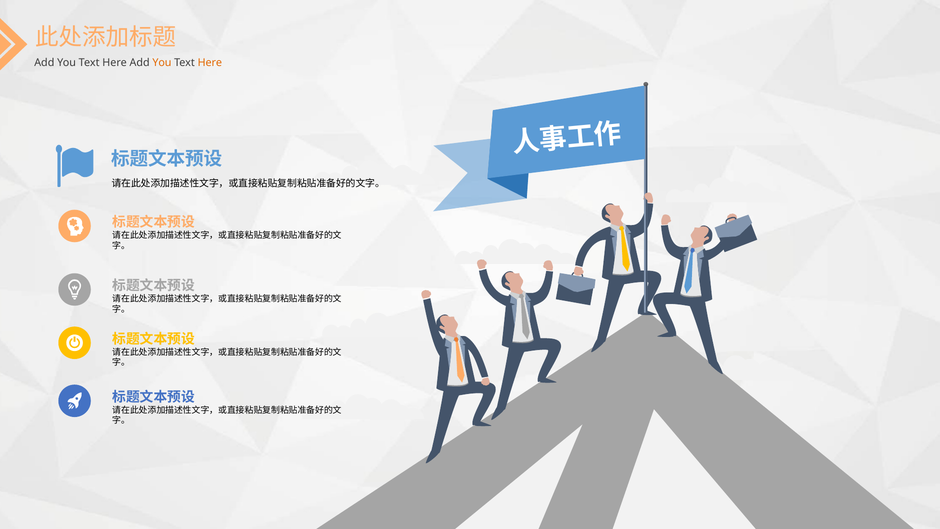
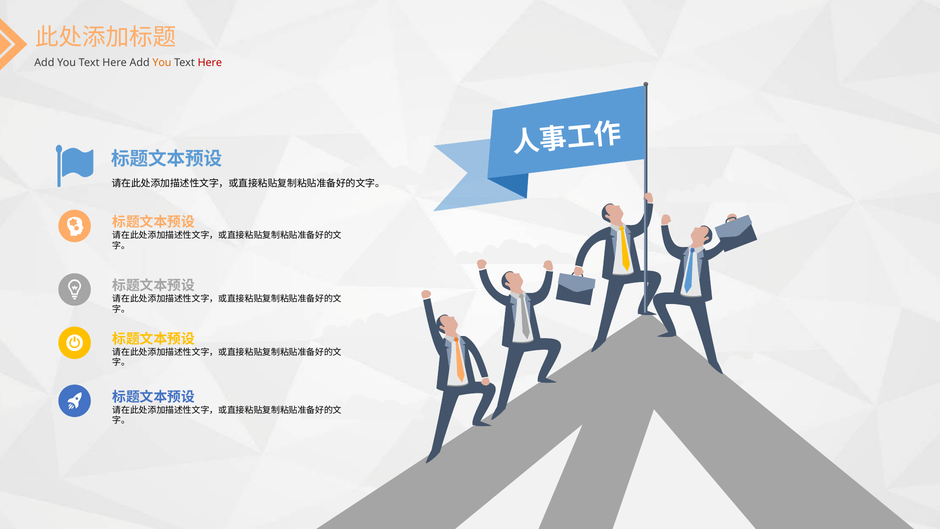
Here colour: orange -> red (210, 62)
